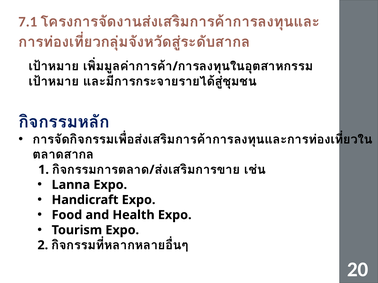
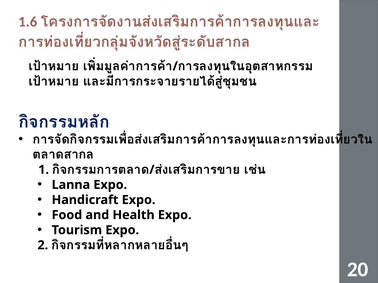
7.1: 7.1 -> 1.6 (28, 22)
